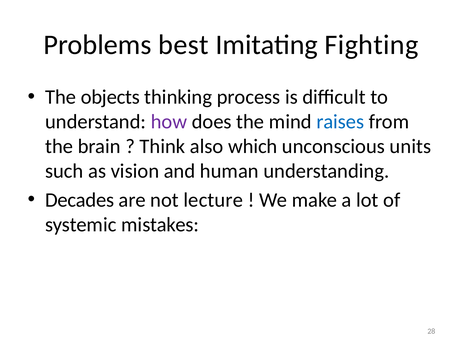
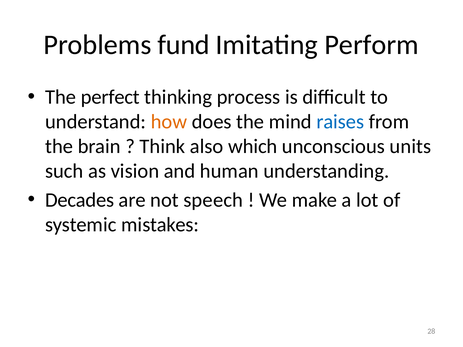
best: best -> fund (184, 45)
Fighting: Fighting -> Perform (372, 45)
objects: objects -> perfect (110, 97)
how colour: purple -> orange (169, 122)
lecture: lecture -> speech (213, 200)
